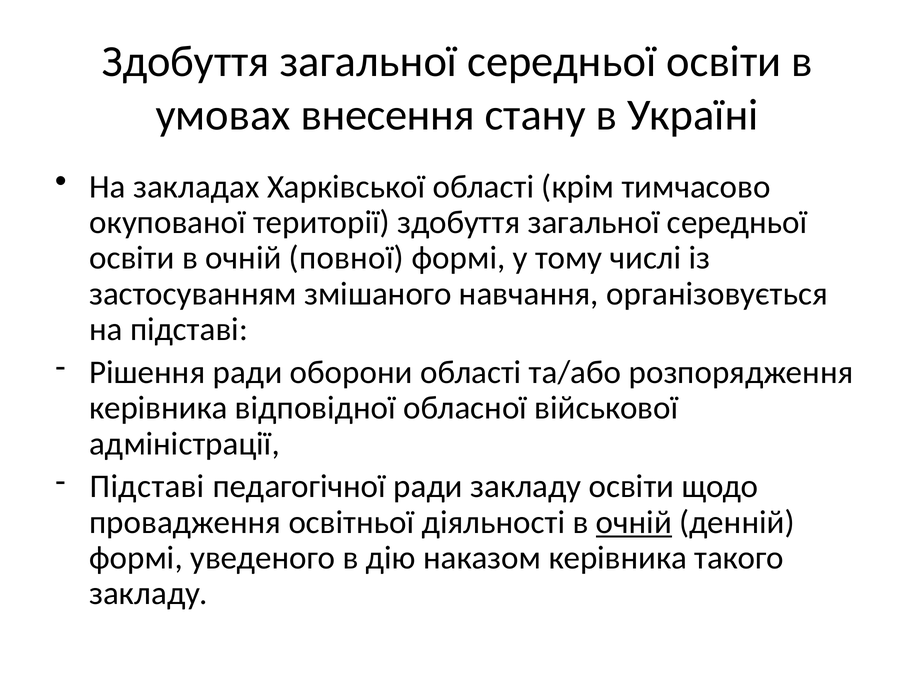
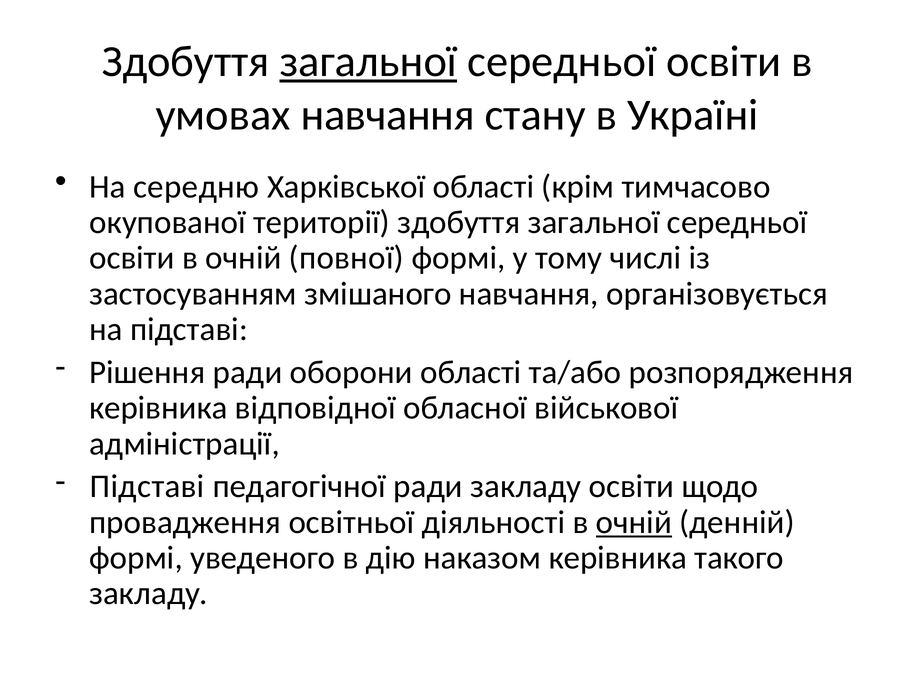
загальної underline: none -> present (368, 62)
умовах внесення: внесення -> навчання (388, 115)
закладах: закладах -> середню (196, 187)
